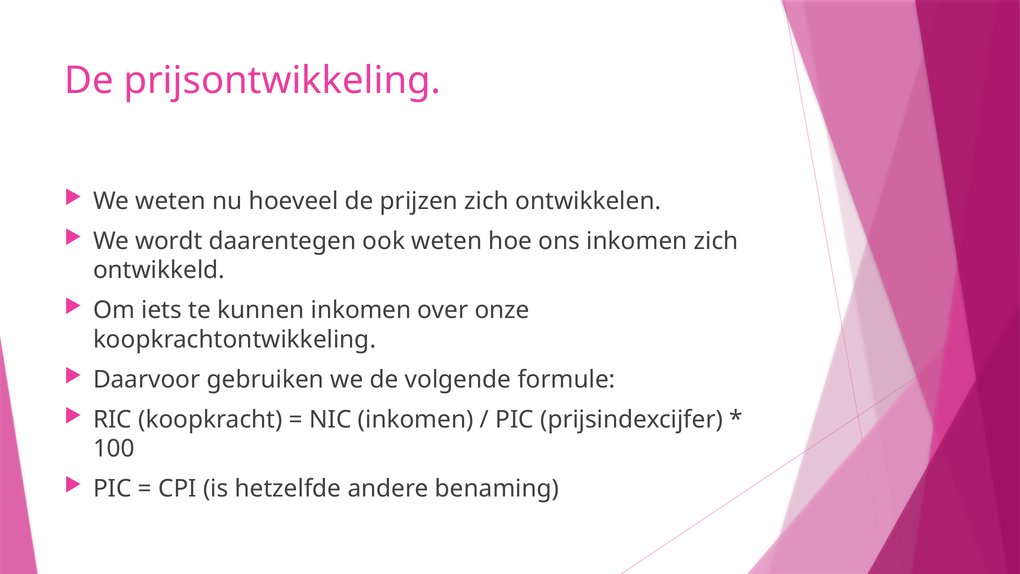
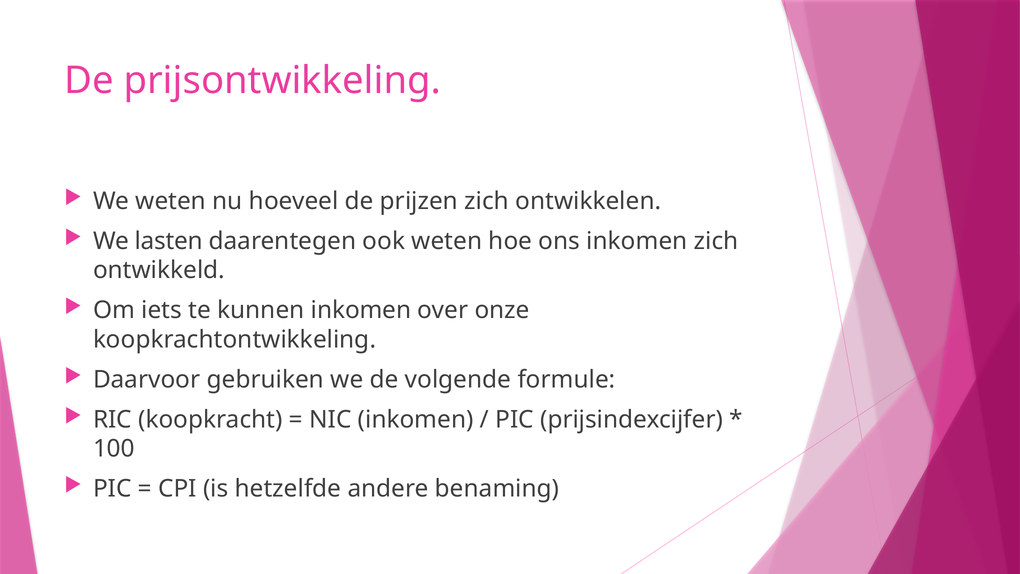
wordt: wordt -> lasten (169, 241)
